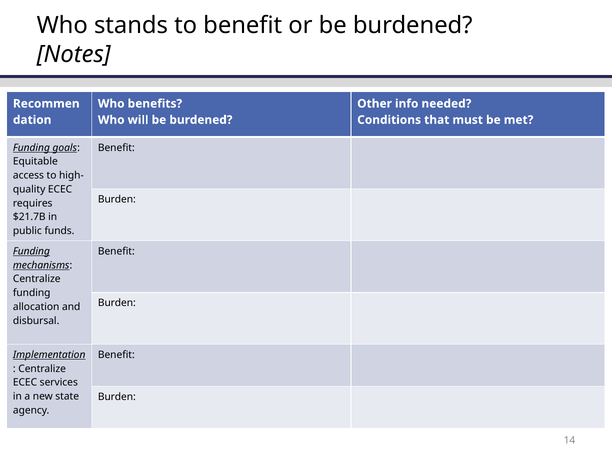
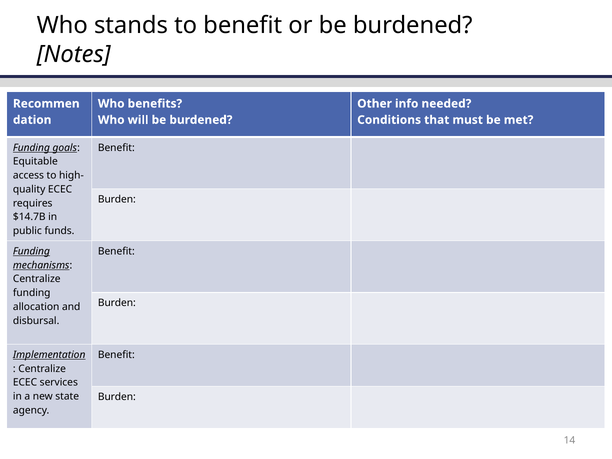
$21.7B: $21.7B -> $14.7B (29, 217)
